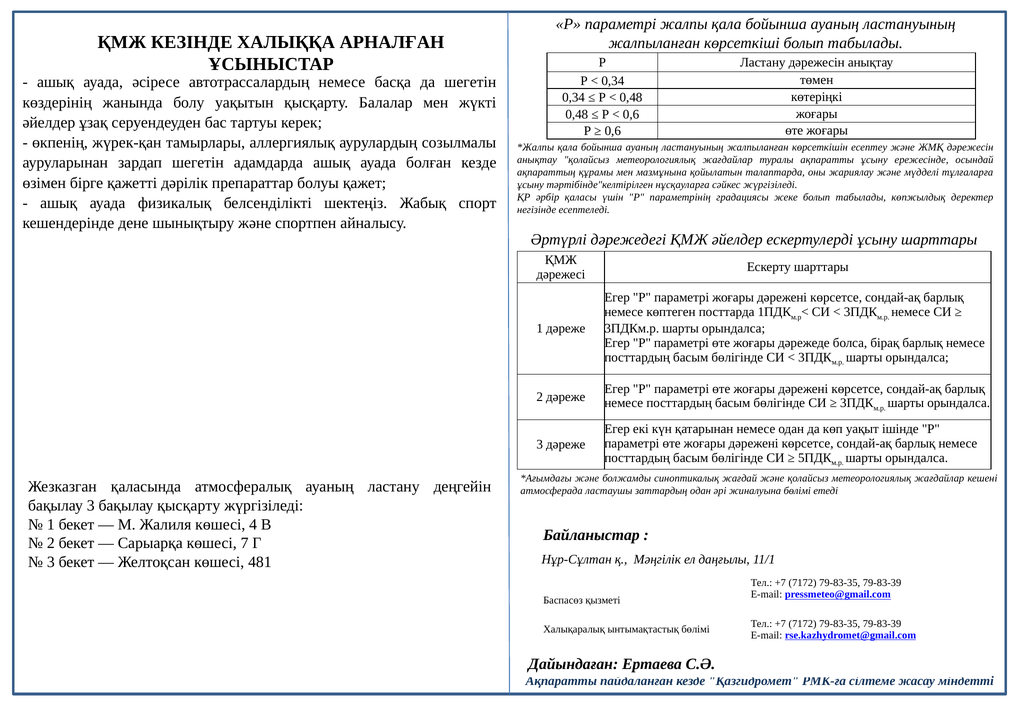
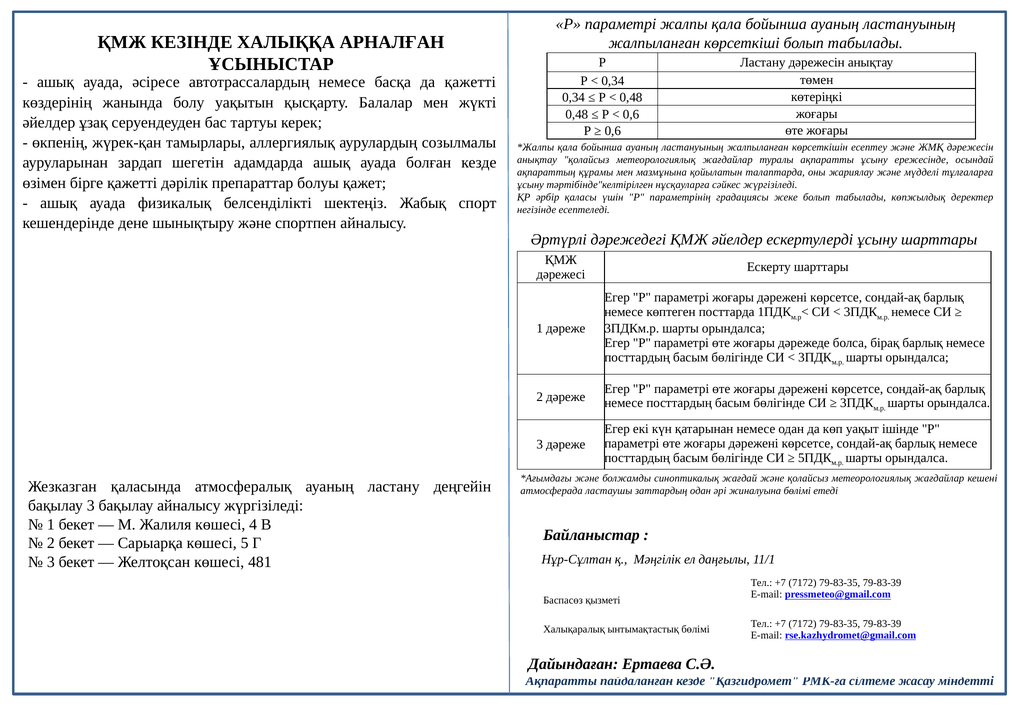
да шегетін: шегетін -> қажетті (470, 82)
бақылау қысқарту: қысқарту -> айналысу (189, 505)
7: 7 -> 5 (245, 543)
